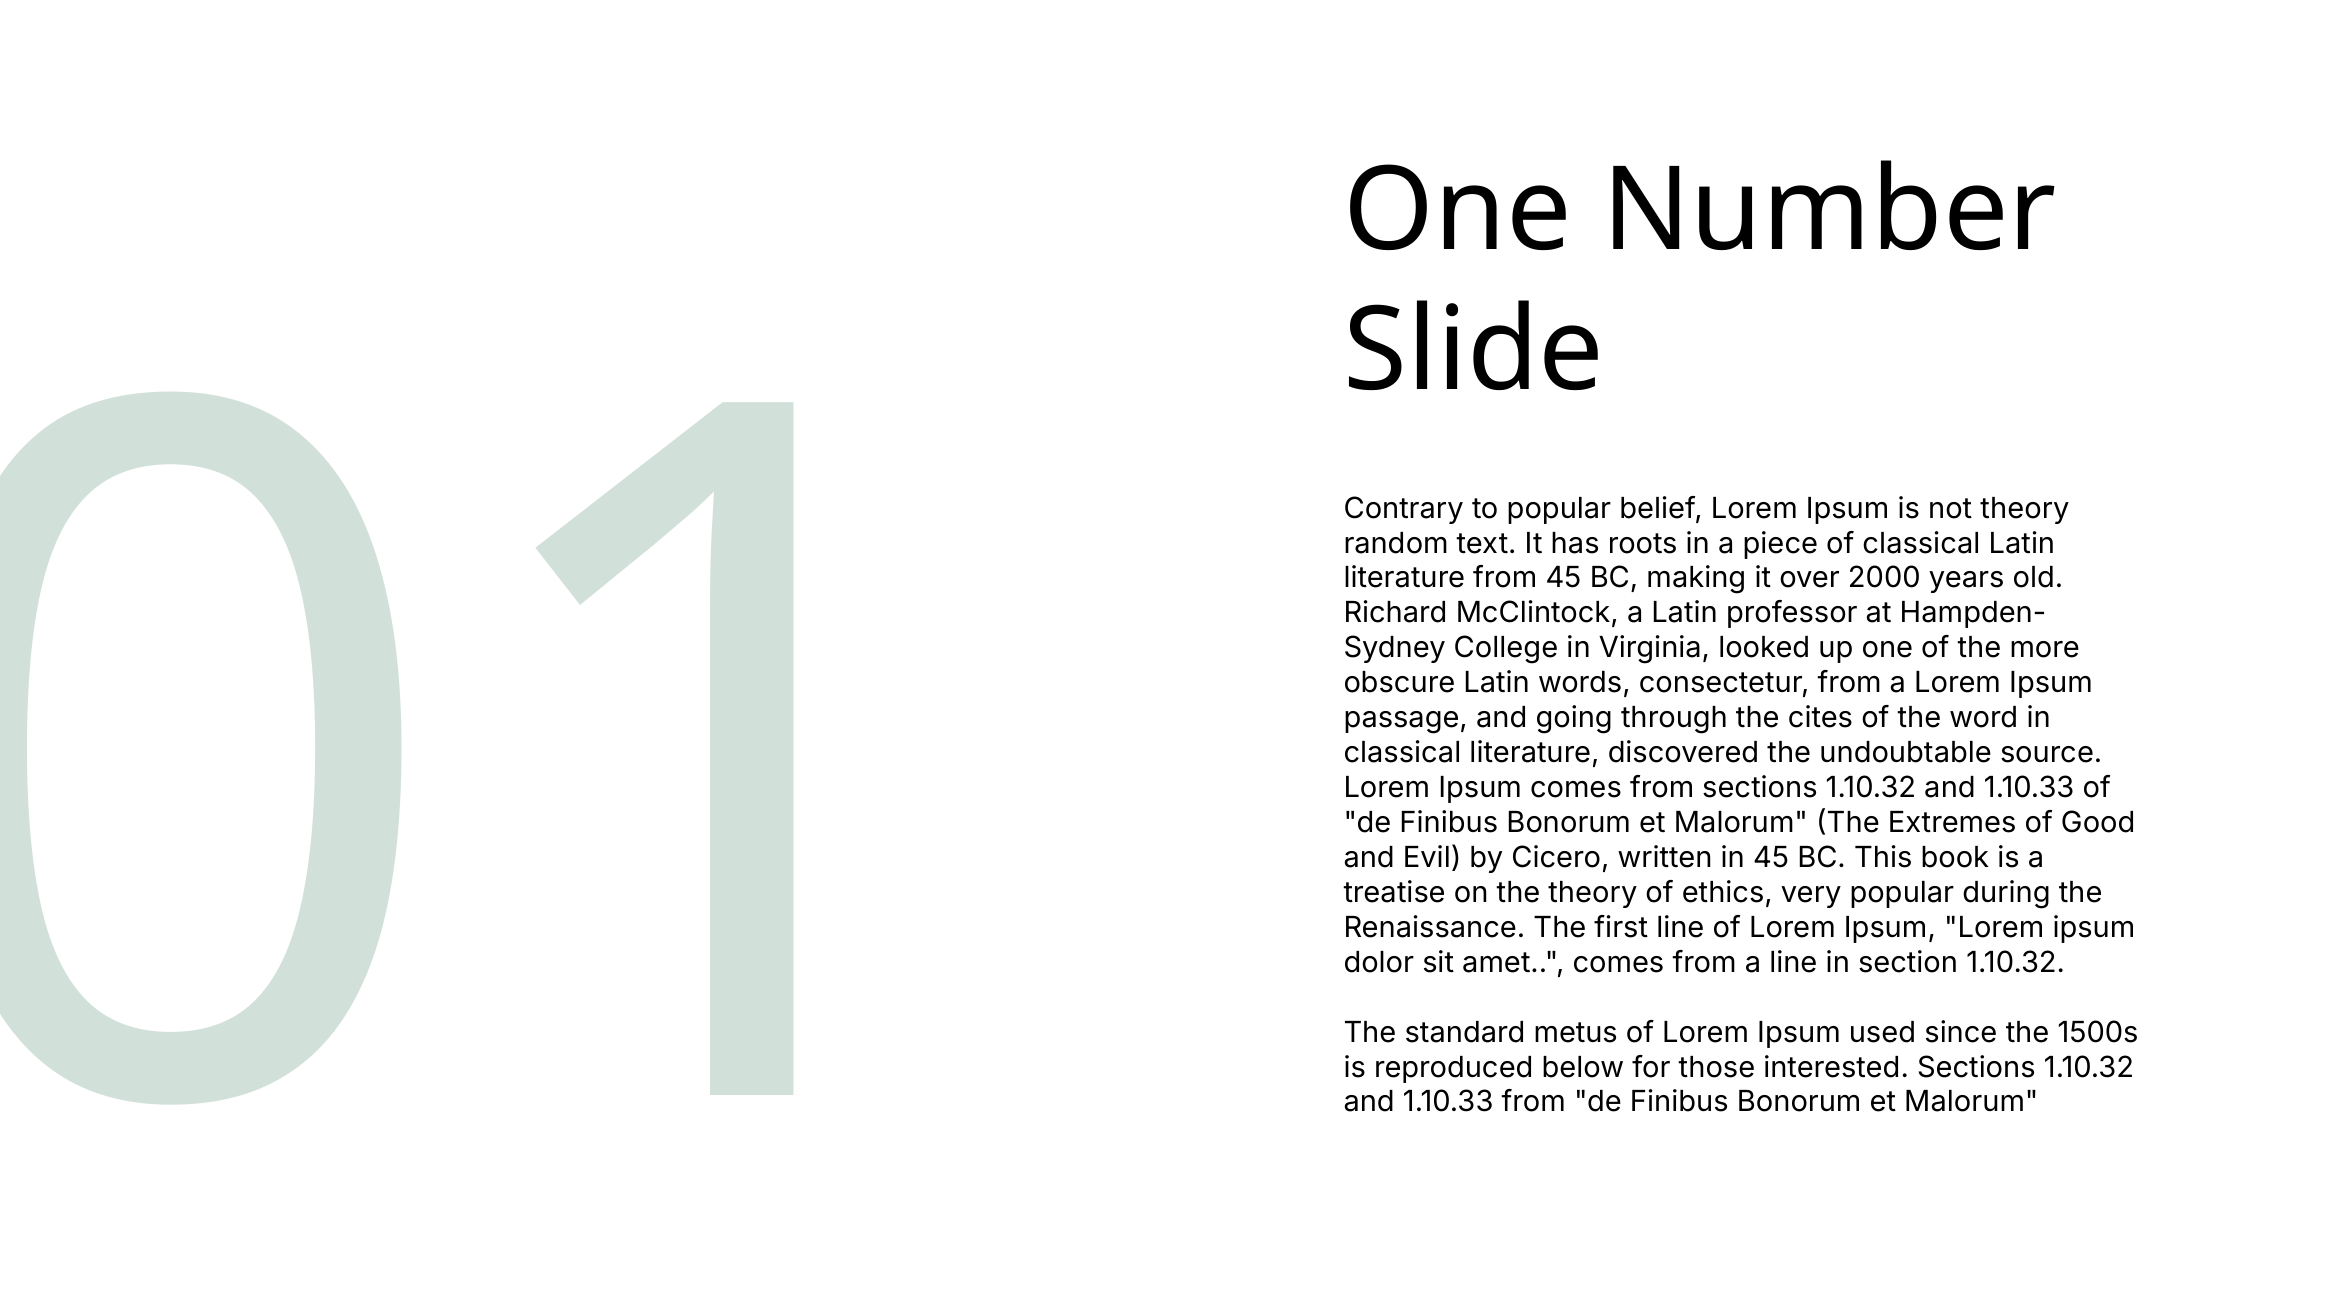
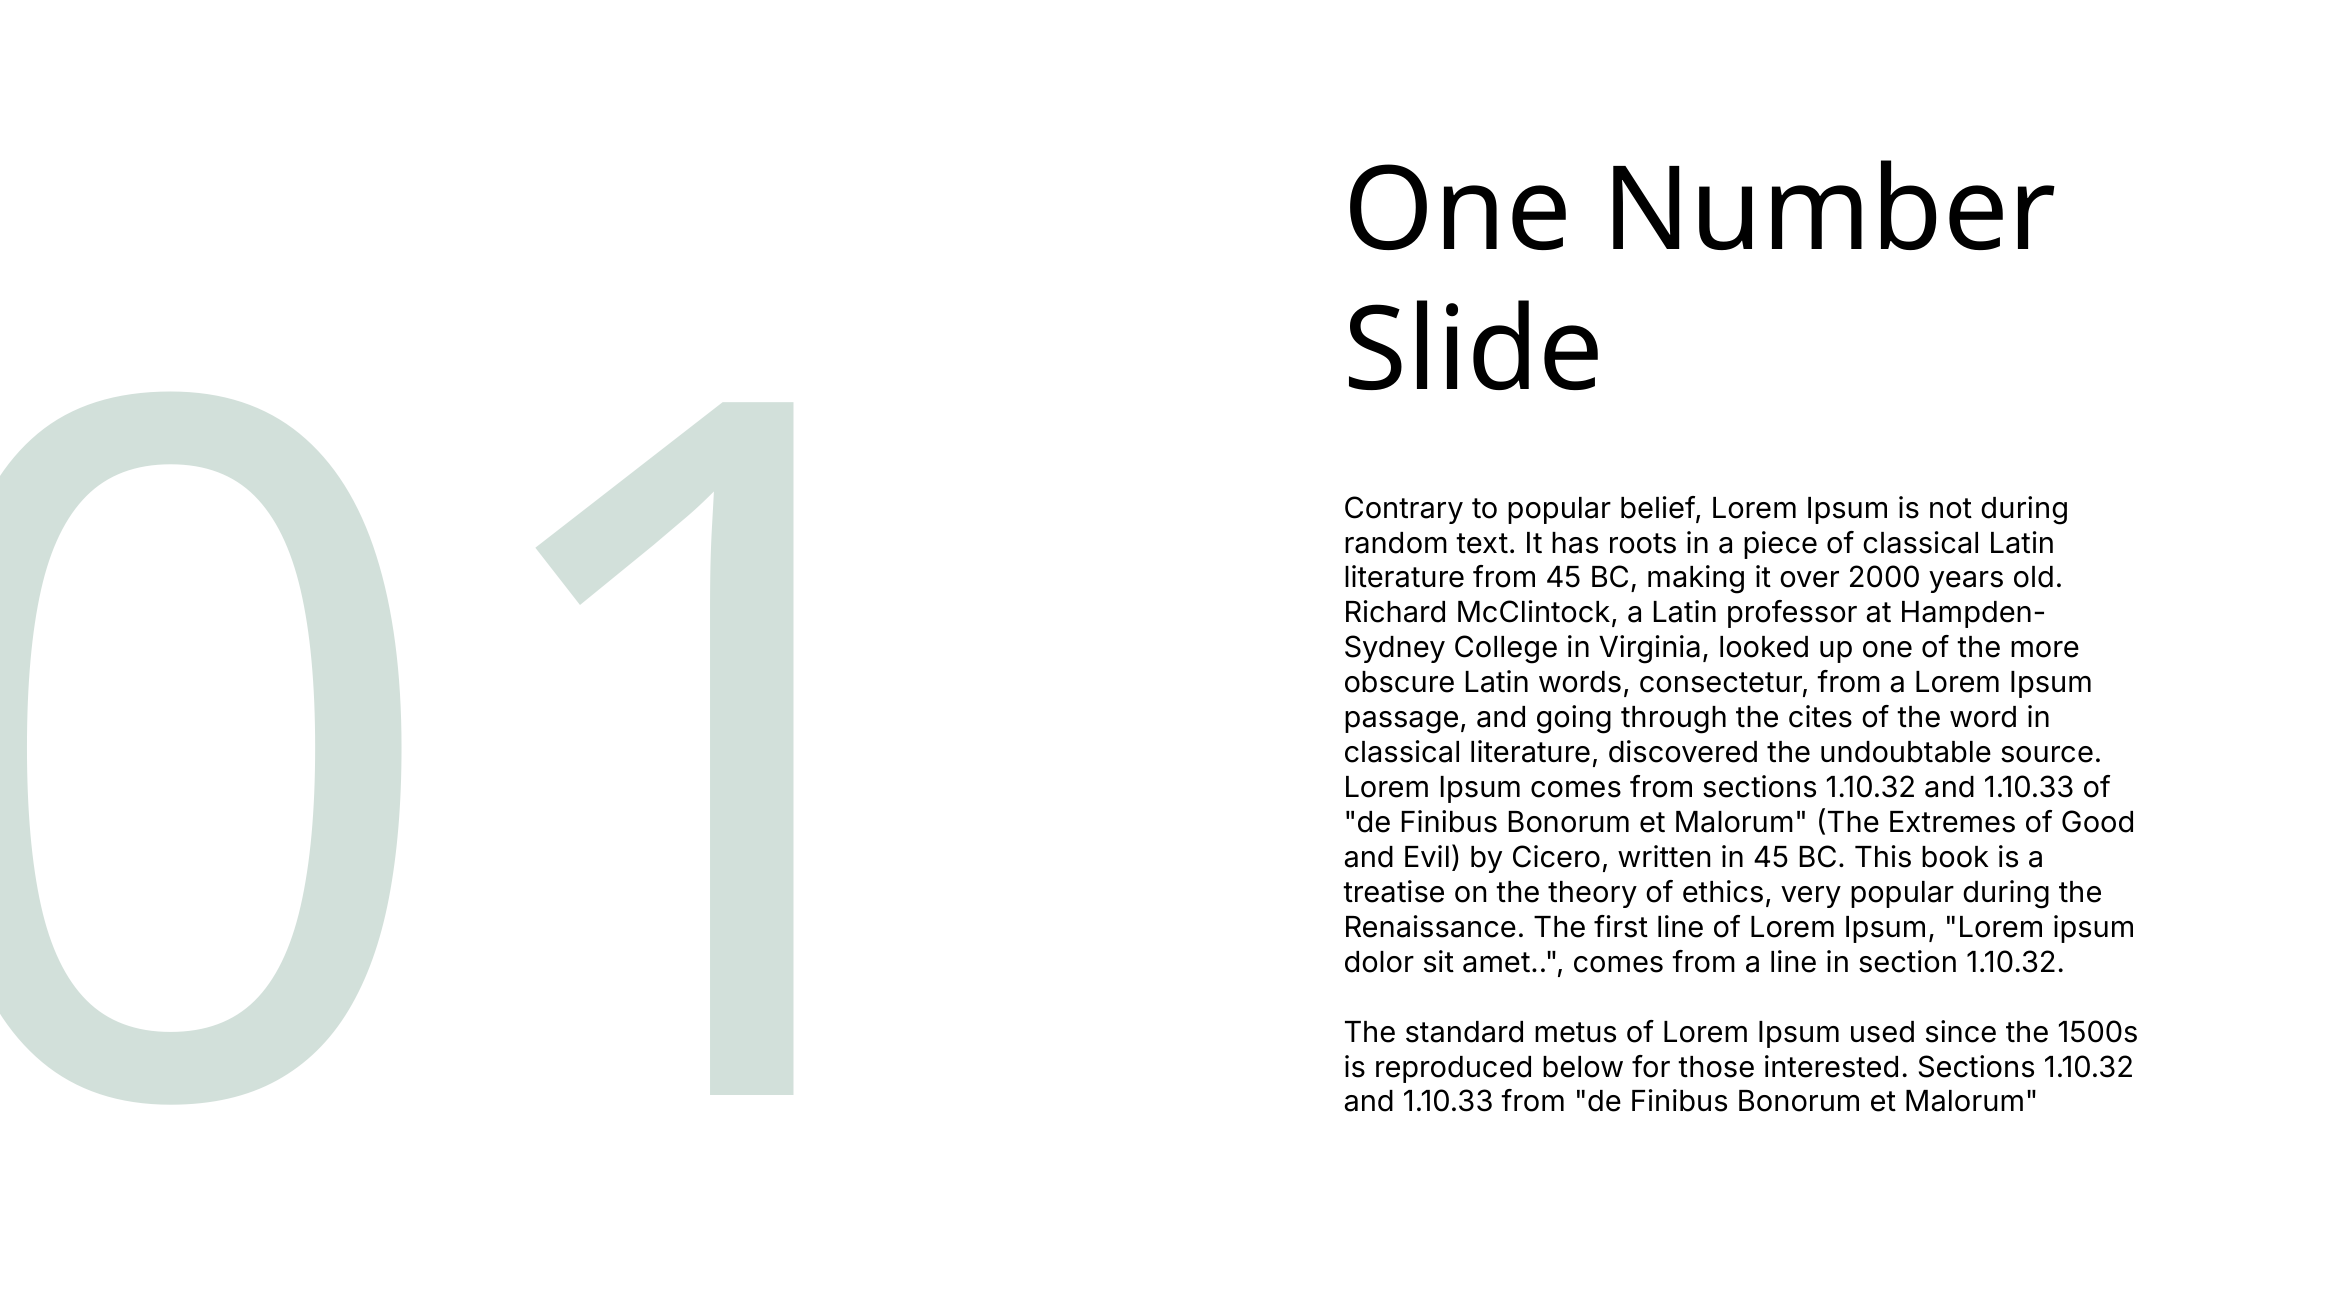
not theory: theory -> during (2025, 509)
